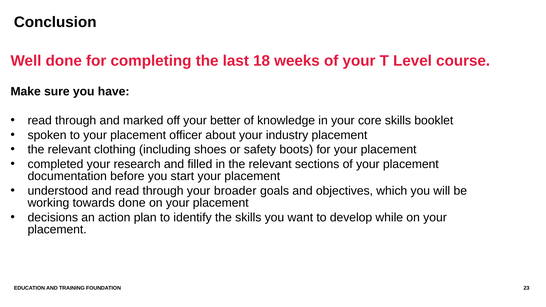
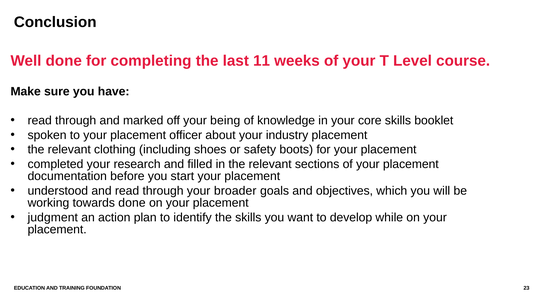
18: 18 -> 11 (262, 61)
better: better -> being (225, 121)
decisions: decisions -> judgment (53, 218)
